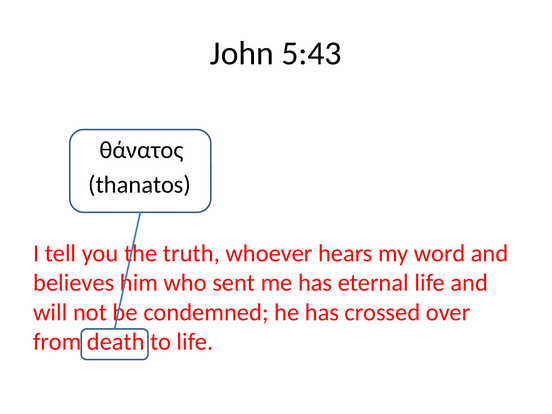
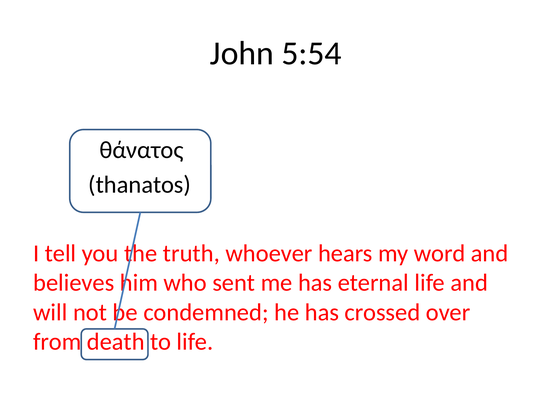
5:43: 5:43 -> 5:54 (312, 53)
